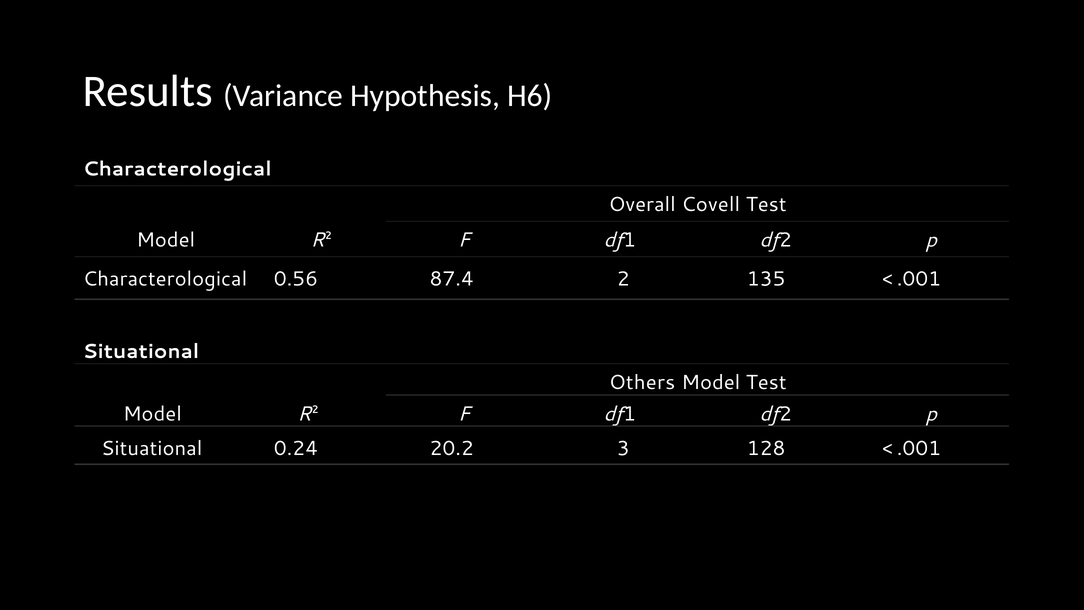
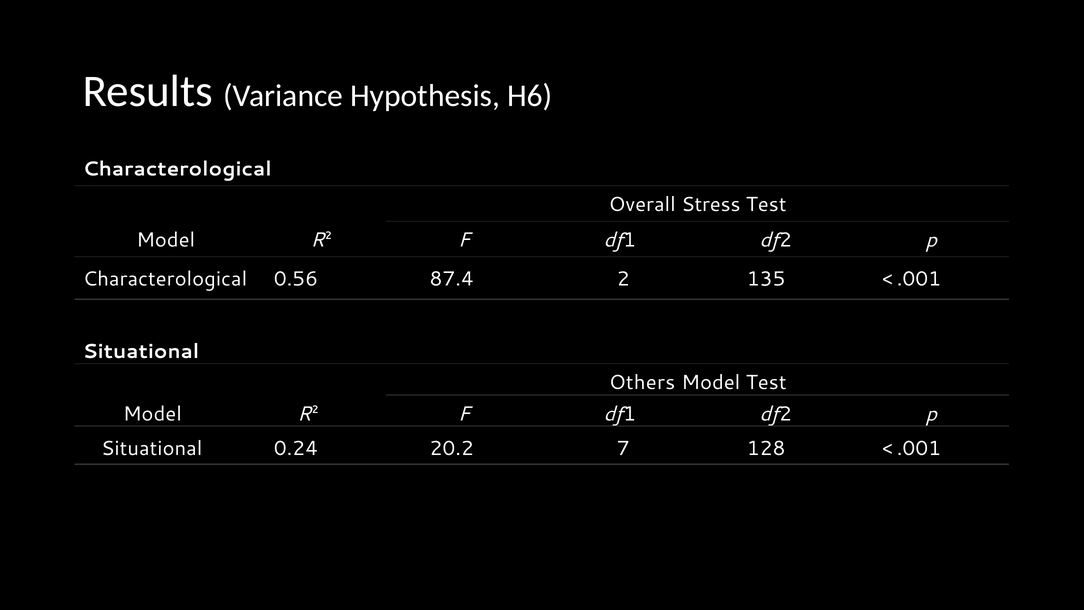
Covell: Covell -> Stress (711, 205)
3: 3 -> 7 (623, 448)
